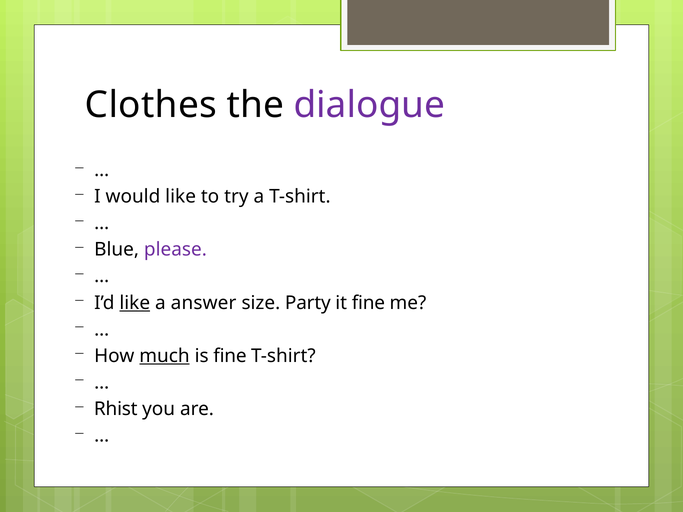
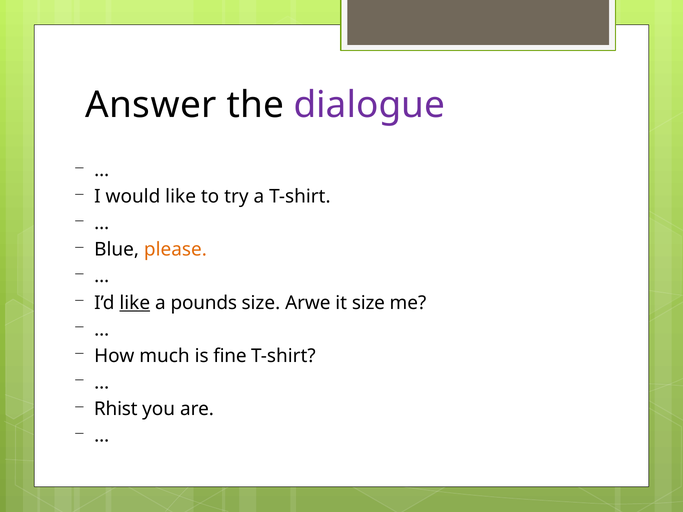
Clothes: Clothes -> Answer (151, 105)
please colour: purple -> orange (175, 250)
answer: answer -> pounds (204, 303)
Party: Party -> Arwe (308, 303)
it fine: fine -> size (368, 303)
much underline: present -> none (164, 356)
